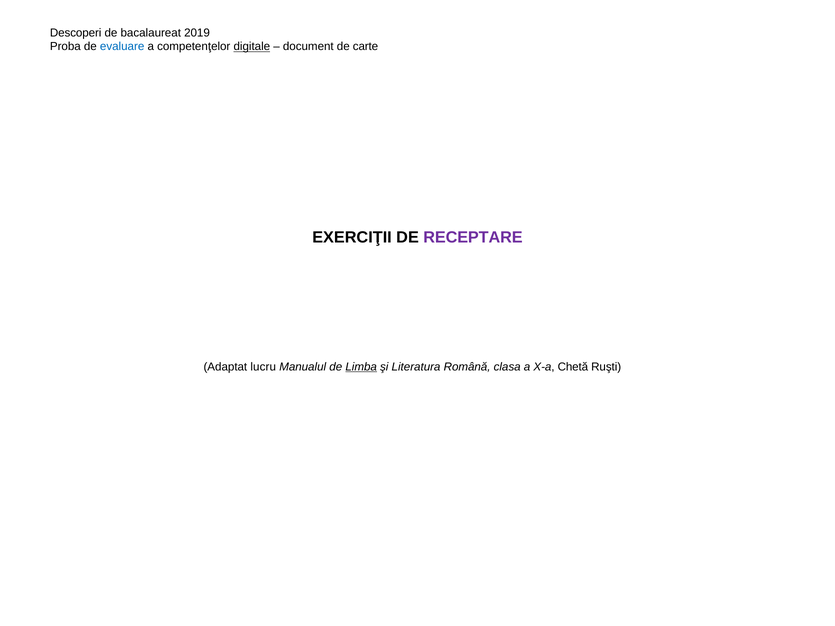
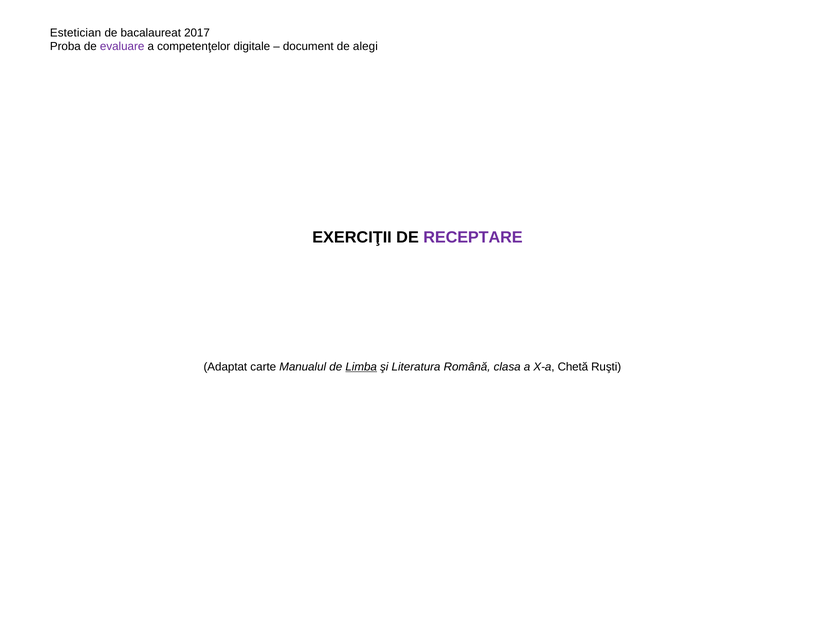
Descoperi: Descoperi -> Estetician (76, 33)
2019: 2019 -> 2017 (197, 33)
evaluare colour: blue -> purple (122, 47)
digitale underline: present -> none (252, 47)
carte: carte -> alegi (365, 47)
lucru: lucru -> carte (263, 367)
